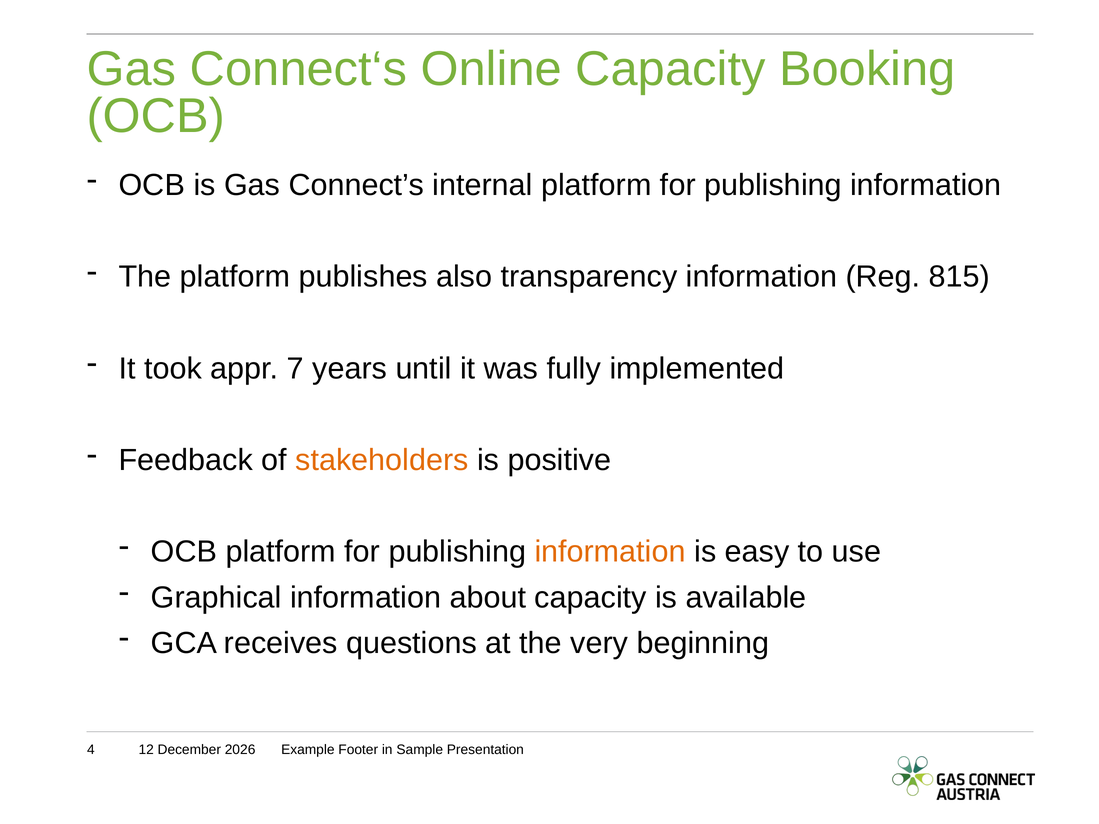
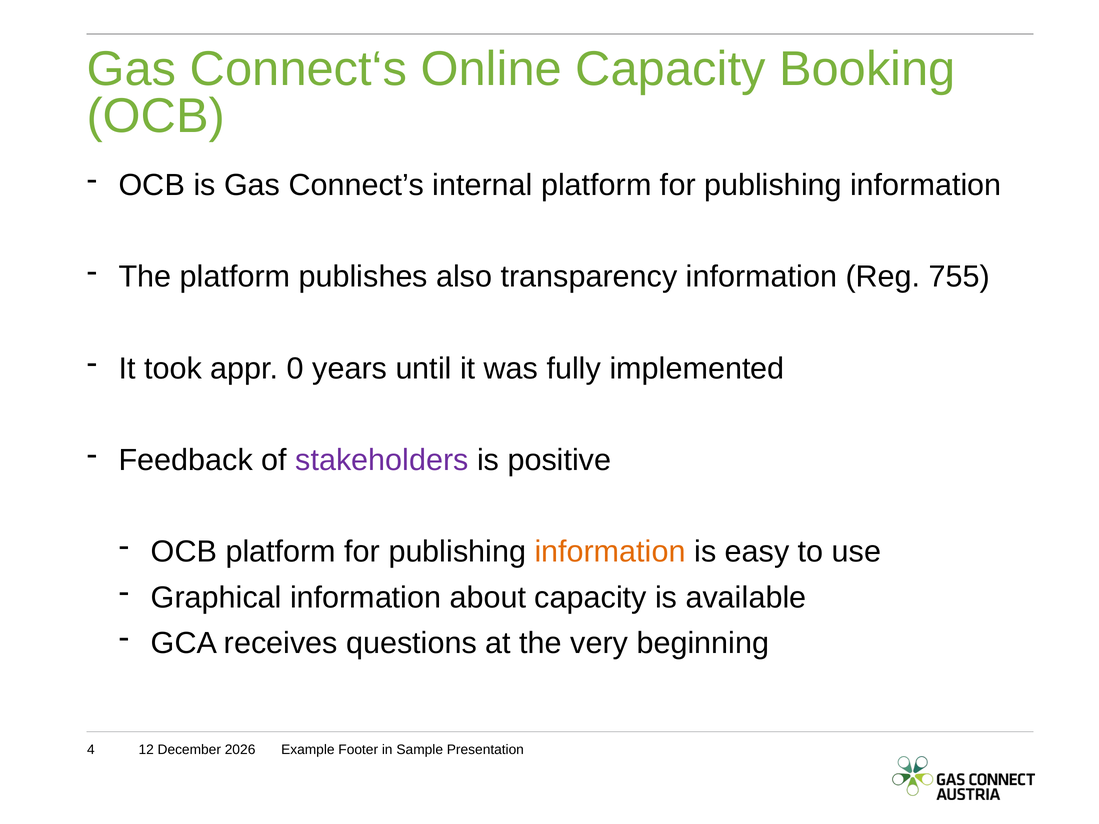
815: 815 -> 755 (959, 277)
7: 7 -> 0 (295, 369)
stakeholders colour: orange -> purple (382, 460)
